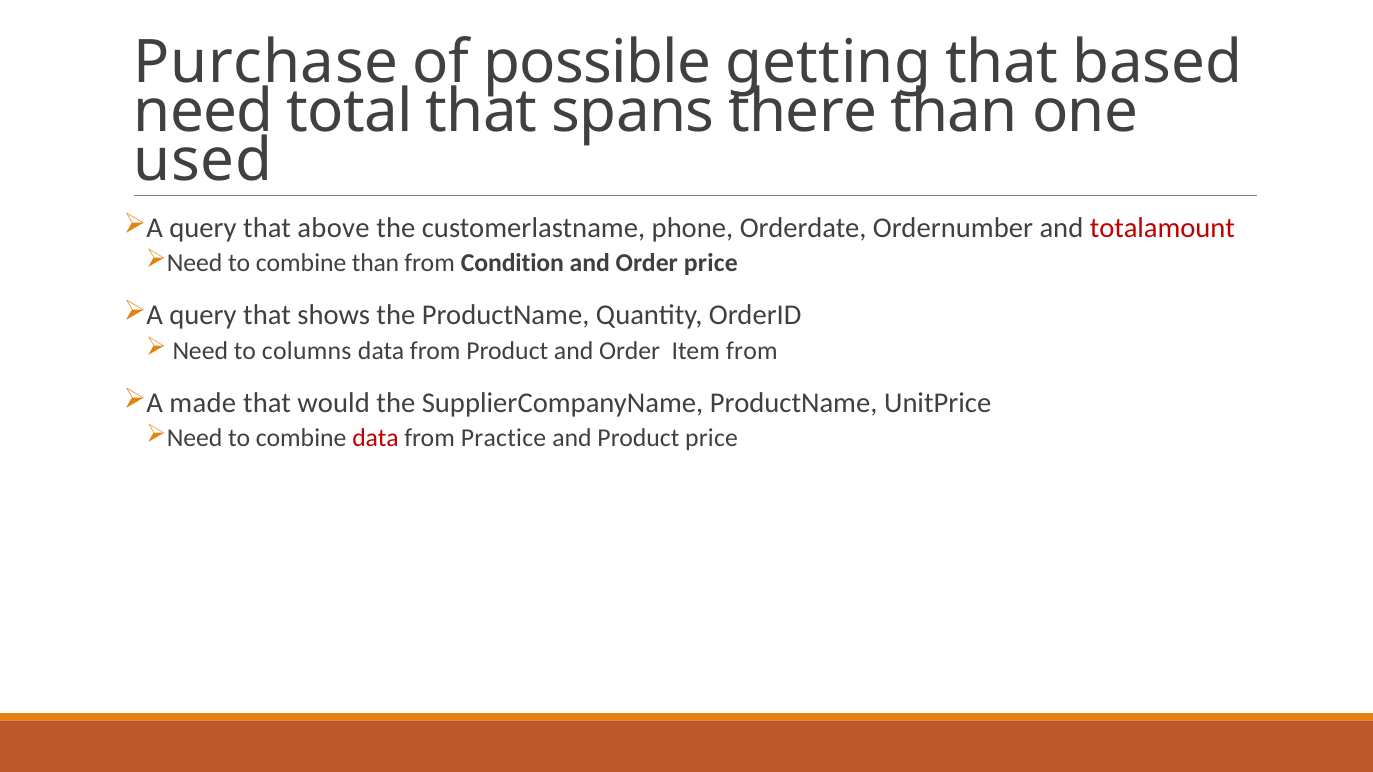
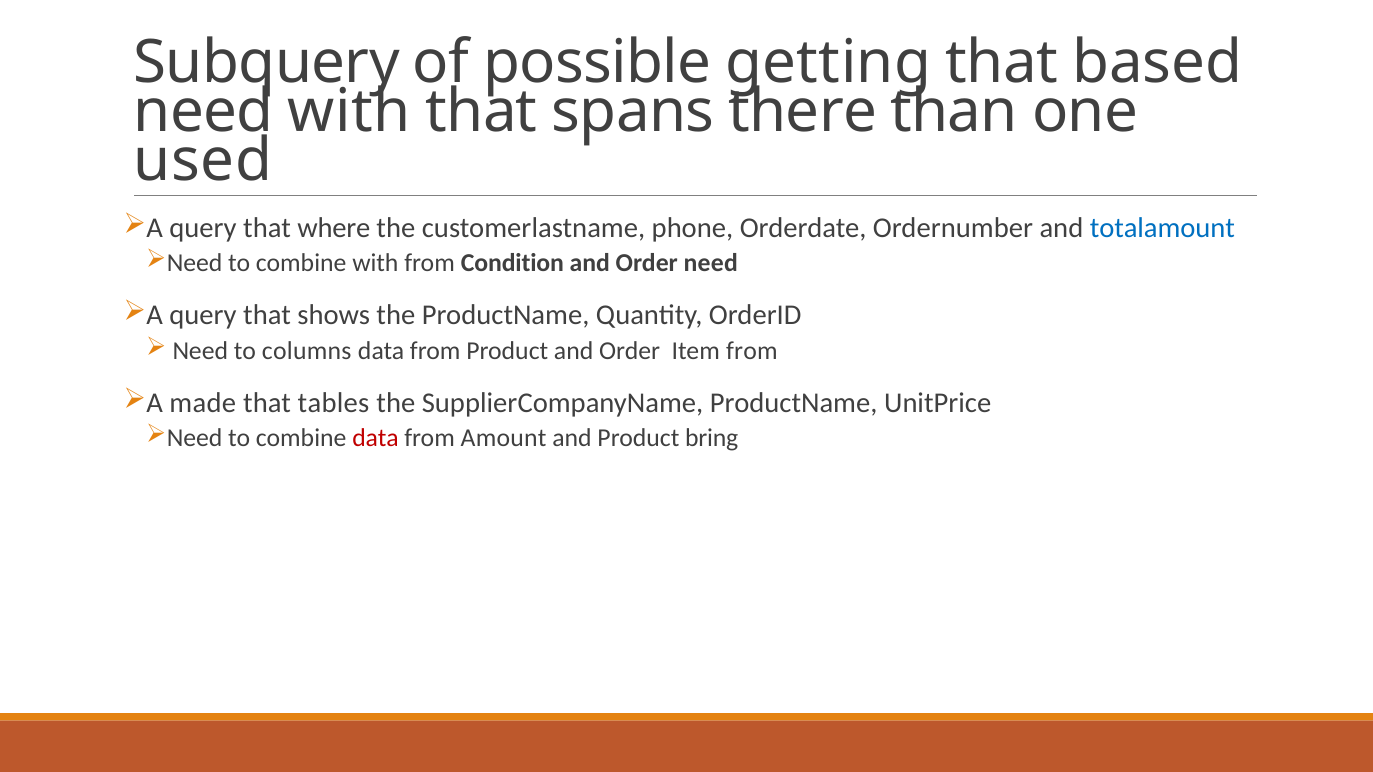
Purchase: Purchase -> Subquery (267, 63)
need total: total -> with (349, 112)
above: above -> where (334, 228)
totalamount colour: red -> blue (1162, 228)
combine than: than -> with (375, 263)
Order price: price -> need (711, 263)
would: would -> tables (334, 403)
Practice: Practice -> Amount (504, 438)
Product price: price -> bring (712, 438)
